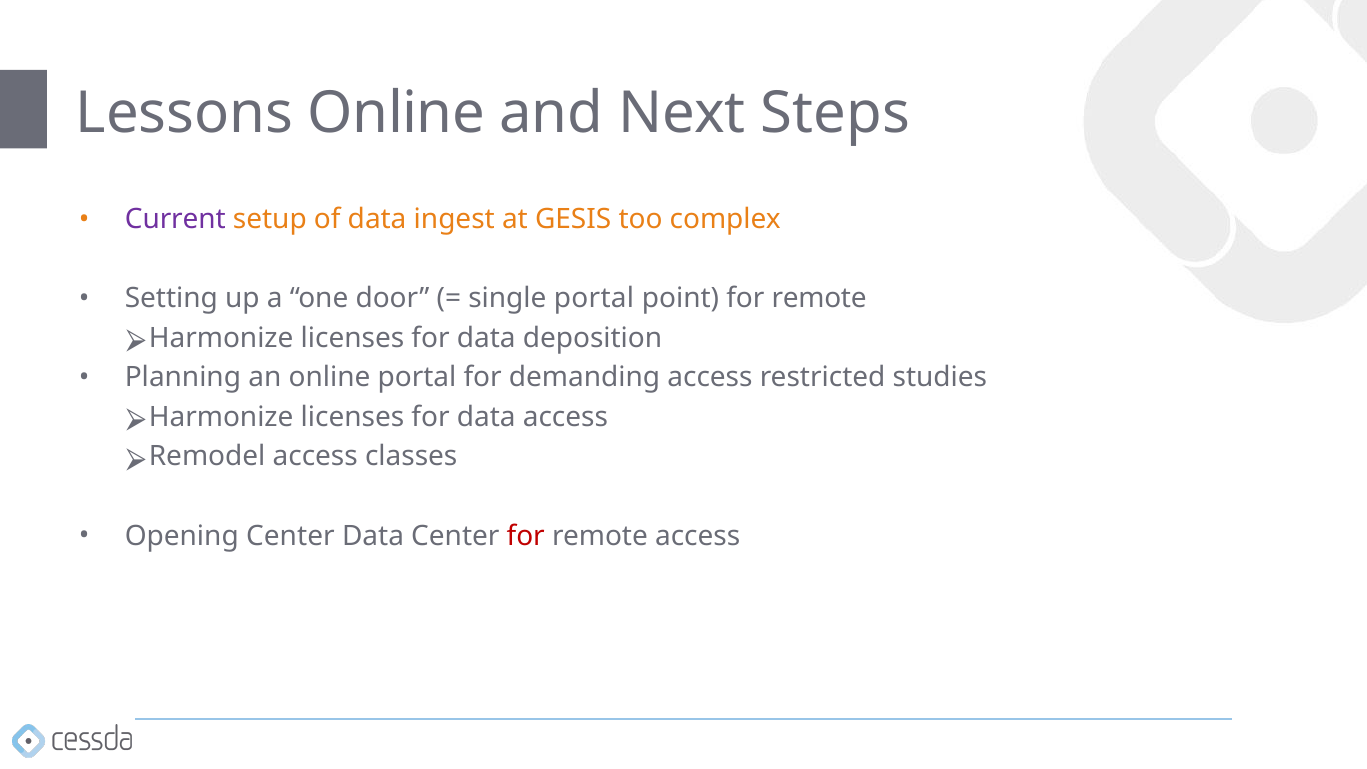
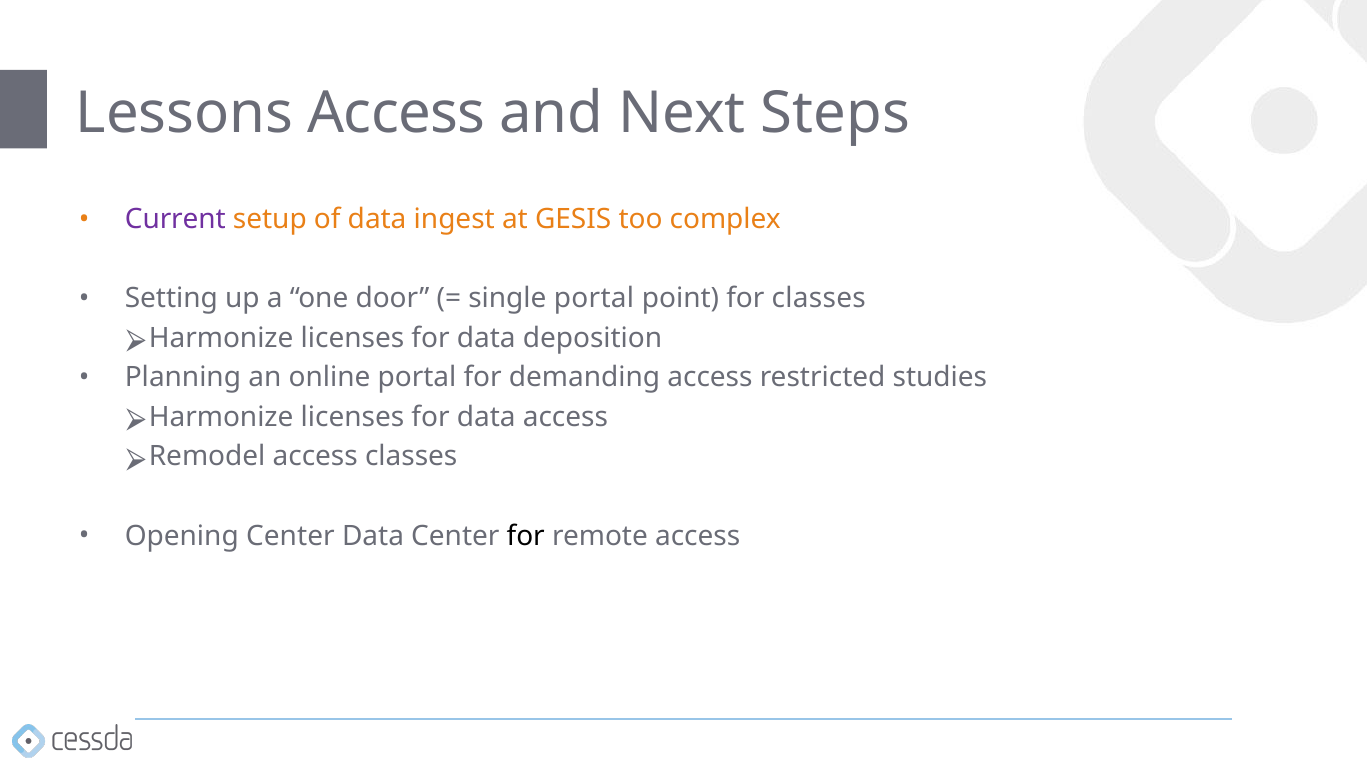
Lessons Online: Online -> Access (396, 113)
point for remote: remote -> classes (819, 298)
for colour: red -> black (526, 536)
